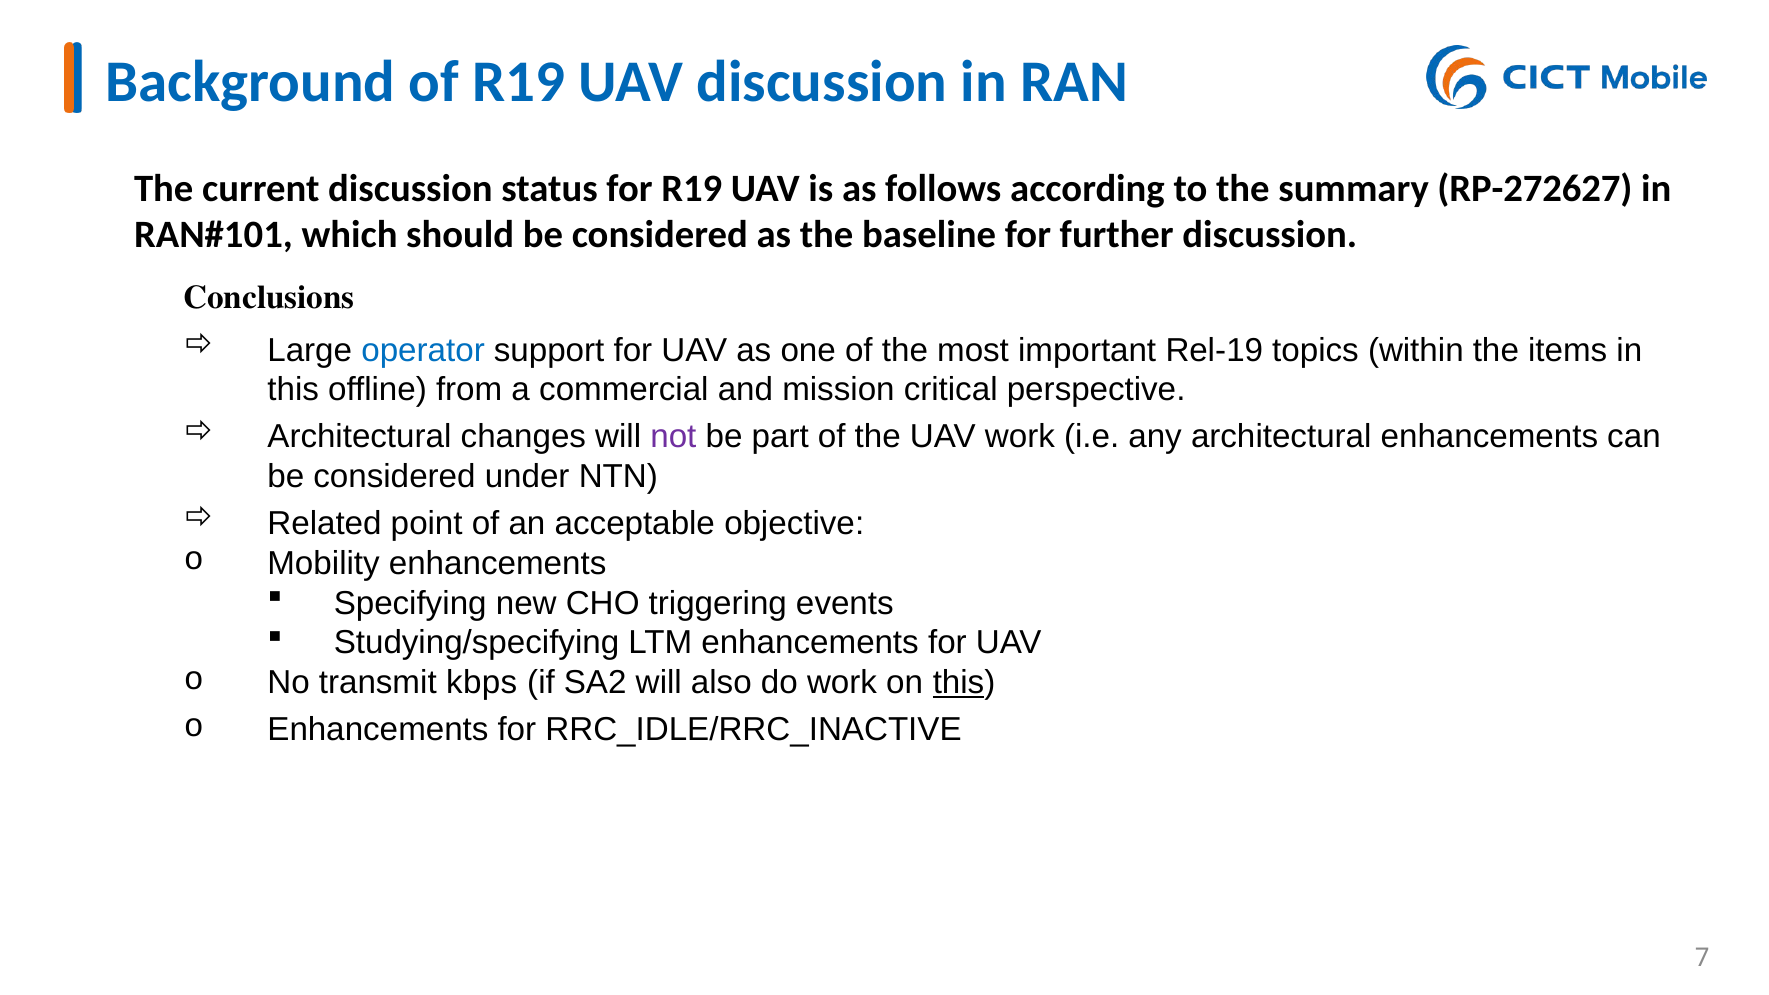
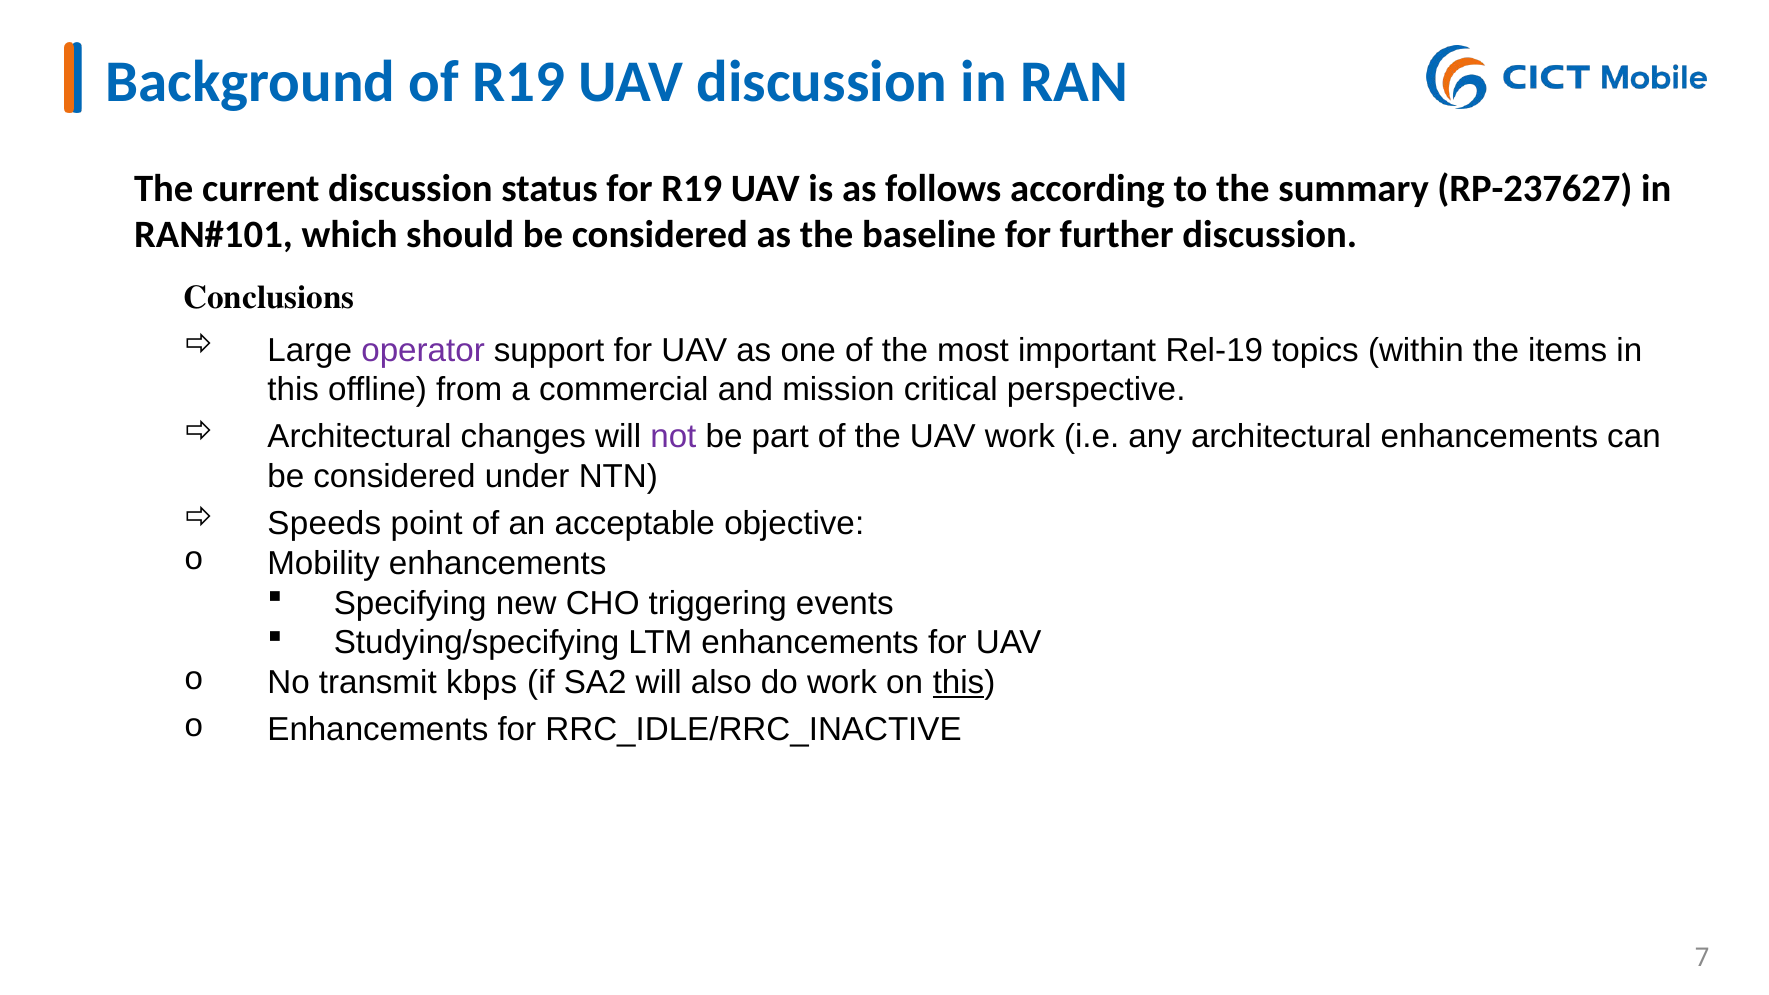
RP-272627: RP-272627 -> RP-237627 (1535, 189)
operator colour: blue -> purple (423, 350)
Related: Related -> Speeds (324, 524)
